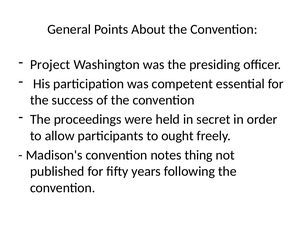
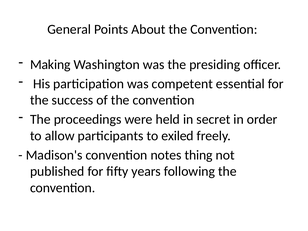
Project: Project -> Making (50, 65)
ought: ought -> exiled (177, 136)
